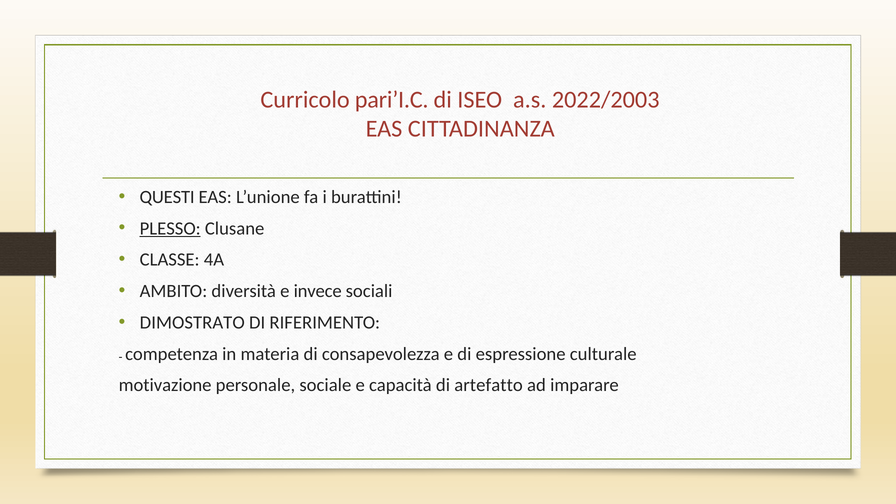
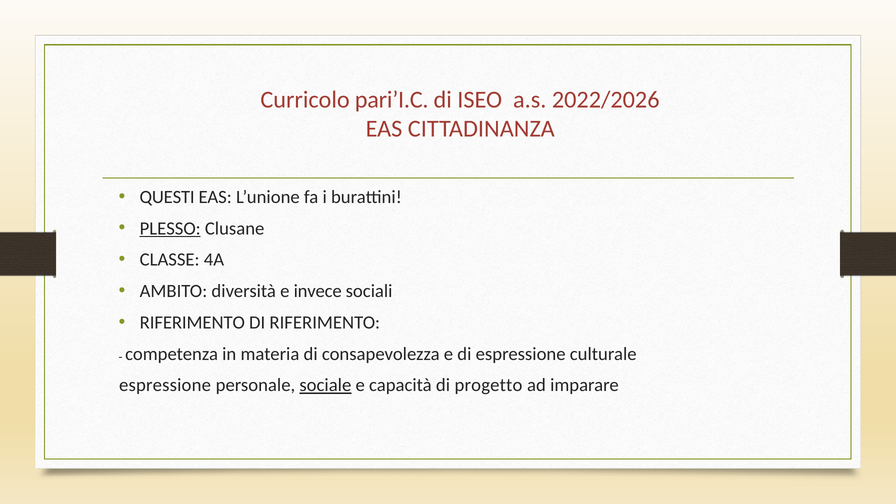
2022/2003: 2022/2003 -> 2022/2026 (606, 100)
DIMOSTRATO: DIMOSTRATO -> RIFERIMENTO (192, 323)
motivazione: motivazione -> espressione (165, 385)
sociale underline: none -> present (325, 385)
artefatto: artefatto -> progetto (488, 385)
